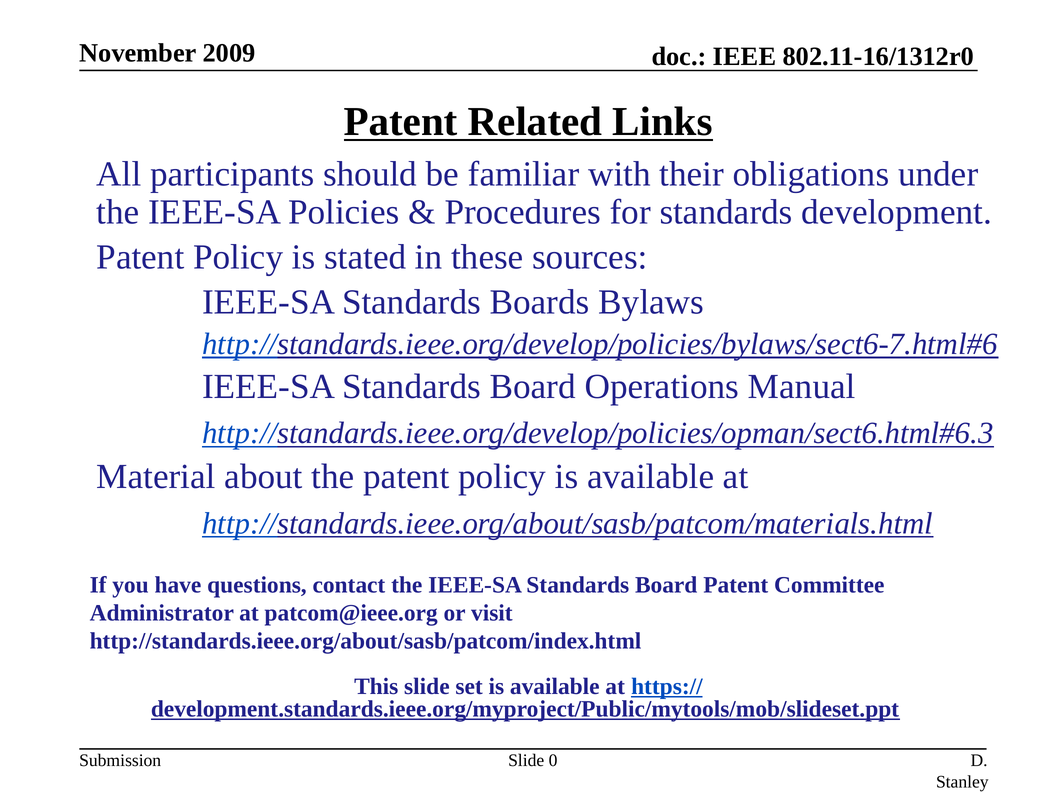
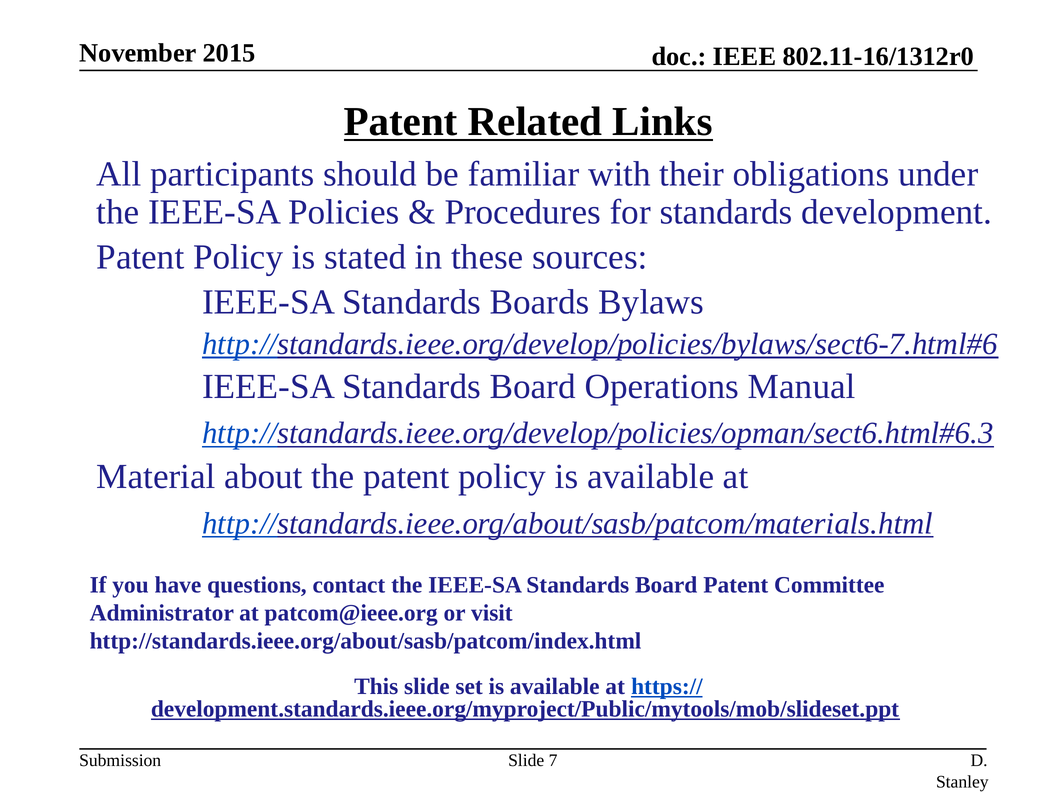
2009: 2009 -> 2015 (229, 53)
0: 0 -> 7 (553, 760)
